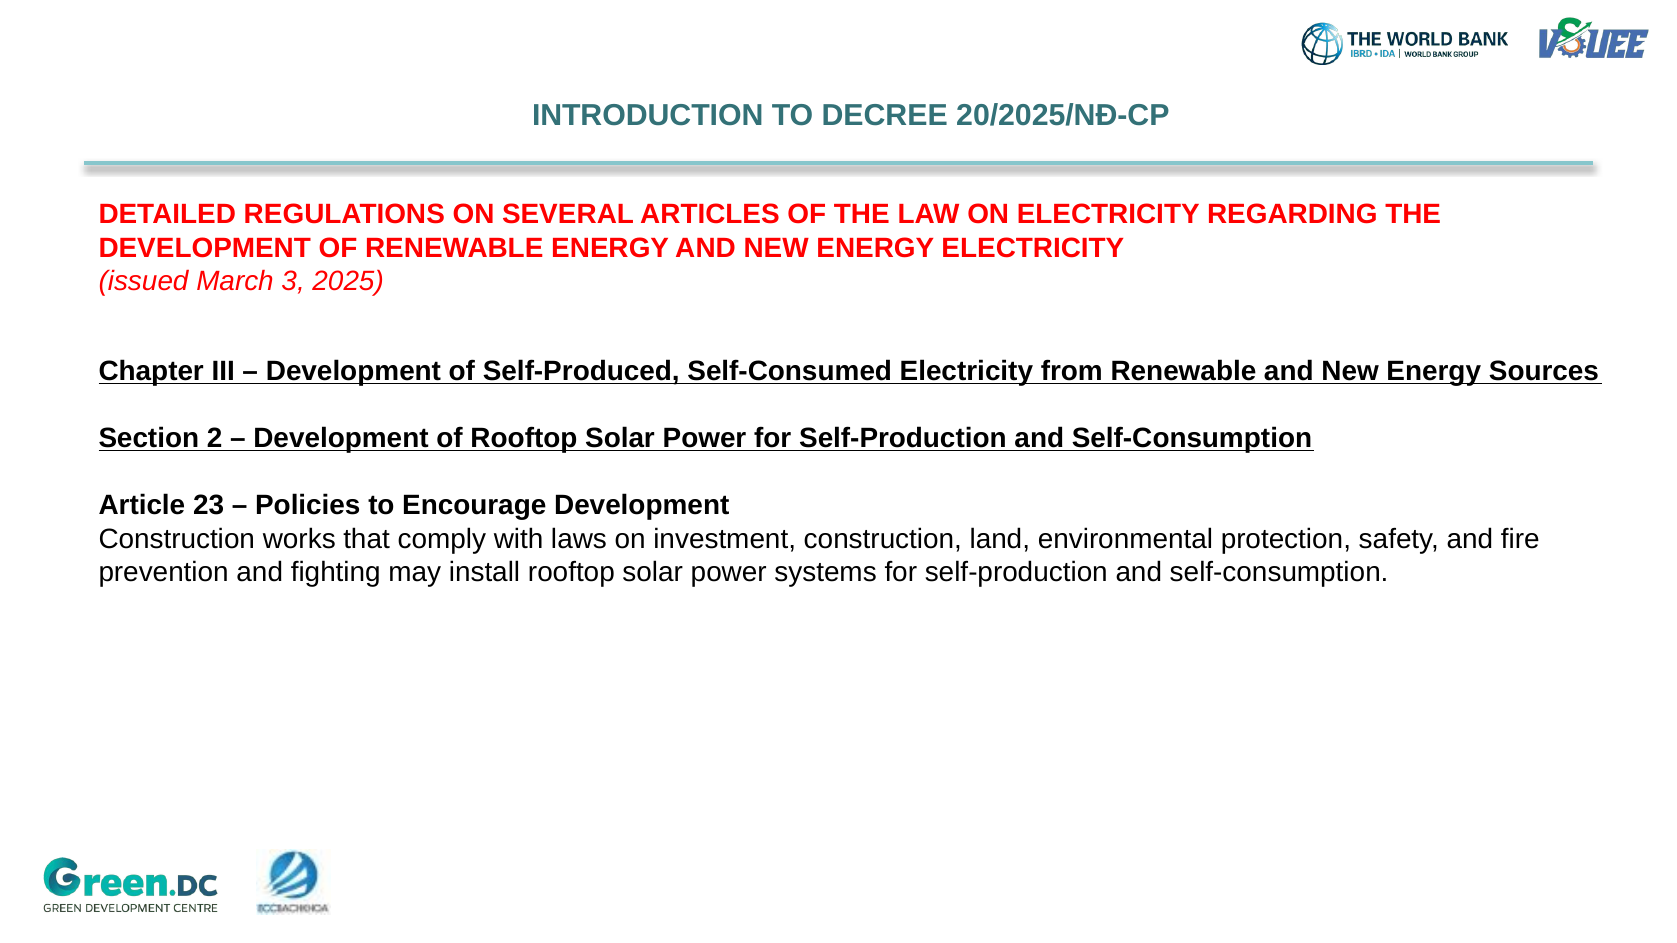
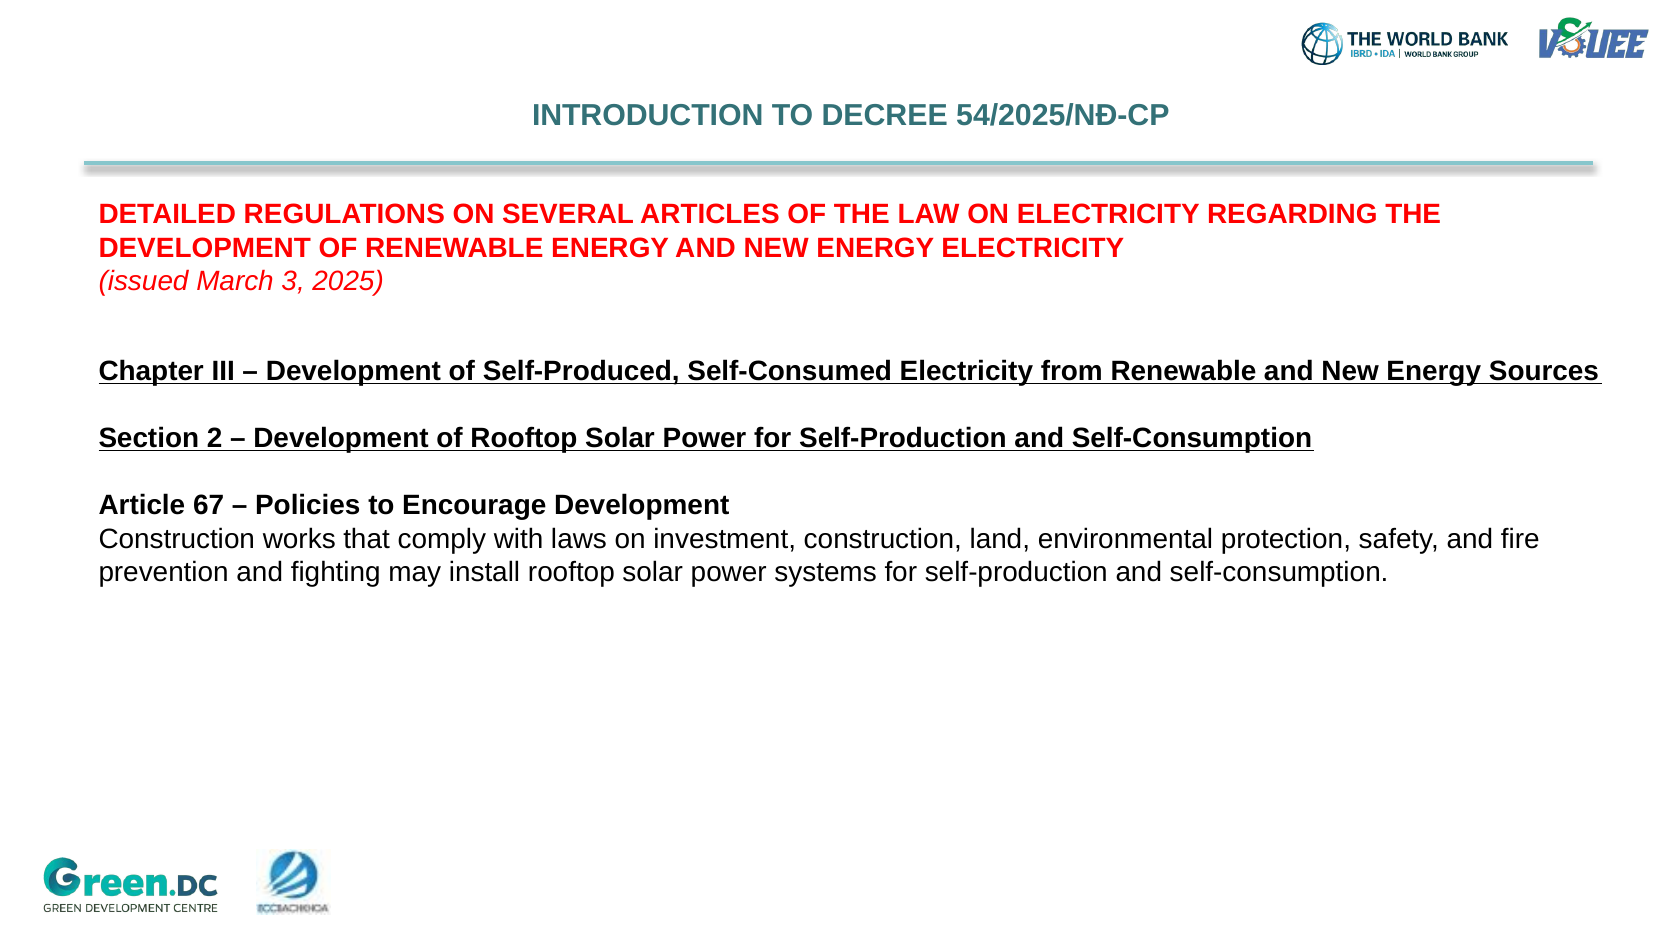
20/2025/NĐ-CP: 20/2025/NĐ-CP -> 54/2025/NĐ-CP (1063, 116)
23: 23 -> 67 (209, 506)
